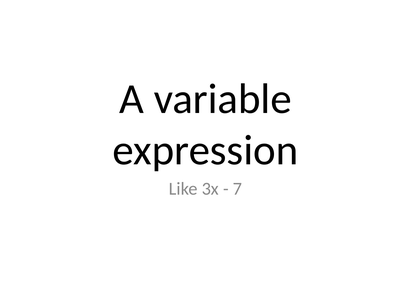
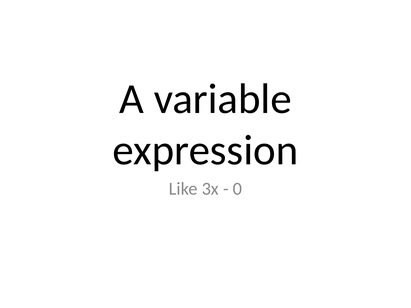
7: 7 -> 0 (237, 189)
